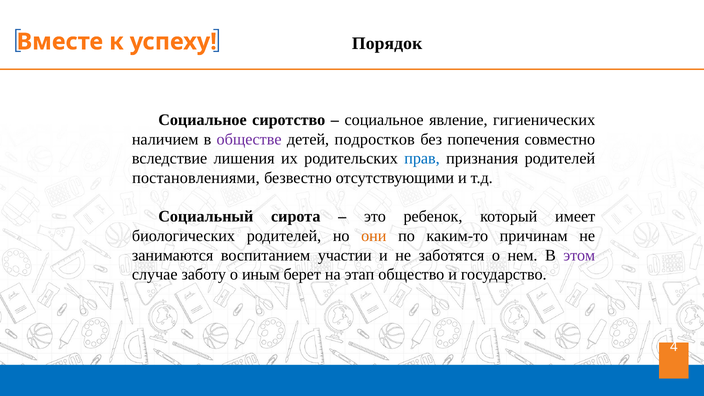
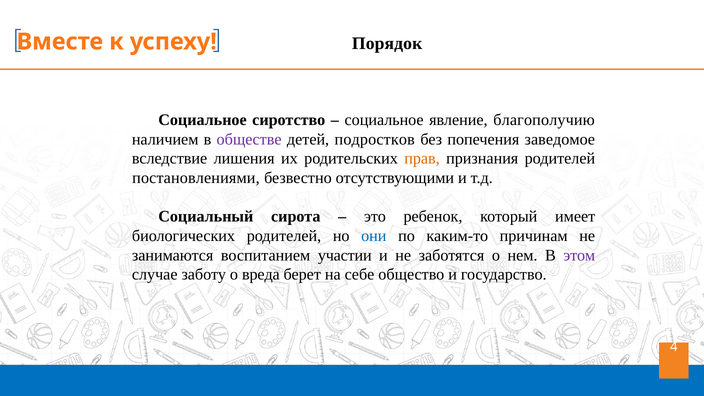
гигиенических: гигиенических -> благополучию (544, 120)
совместно: совместно -> заведомое (560, 139)
прав colour: blue -> orange (422, 159)
они colour: orange -> blue (374, 236)
иным: иным -> вреда (261, 275)
этап: этап -> себе (360, 275)
